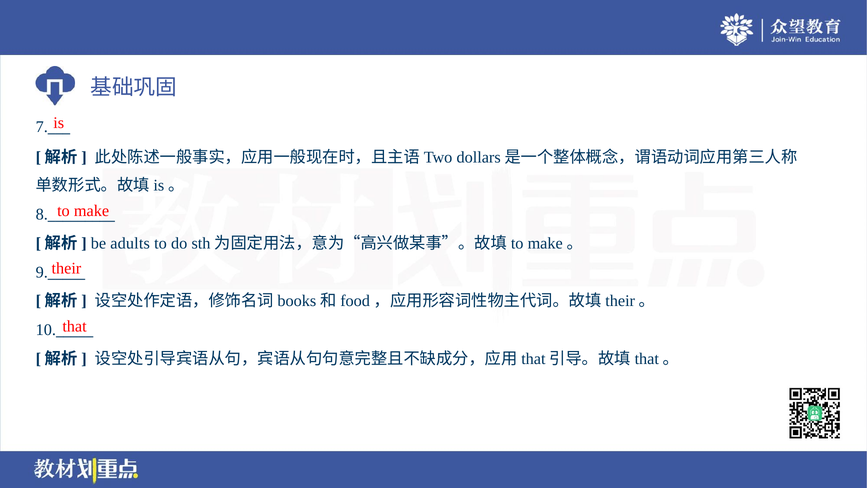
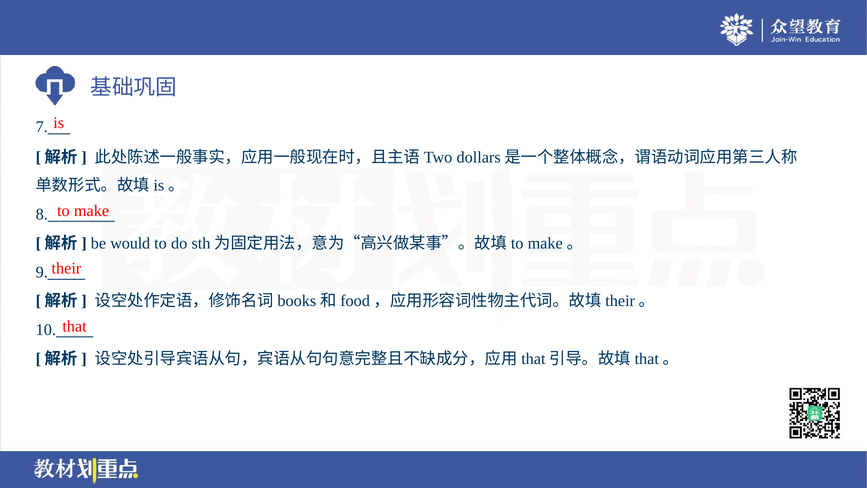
adults: adults -> would (130, 243)
